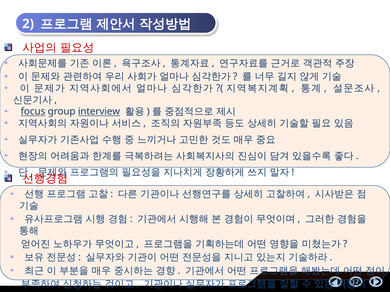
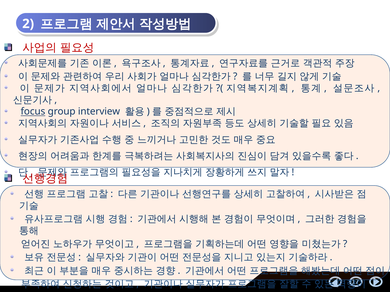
interview underline: present -> none (99, 112)
